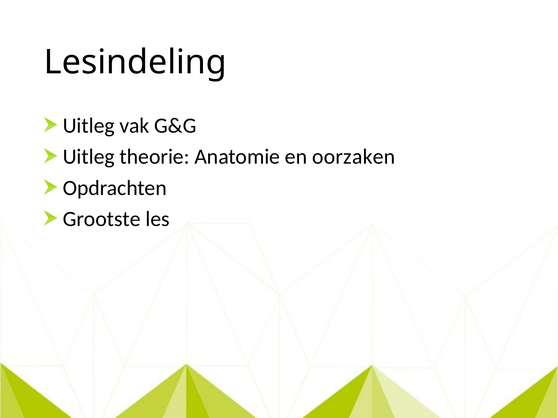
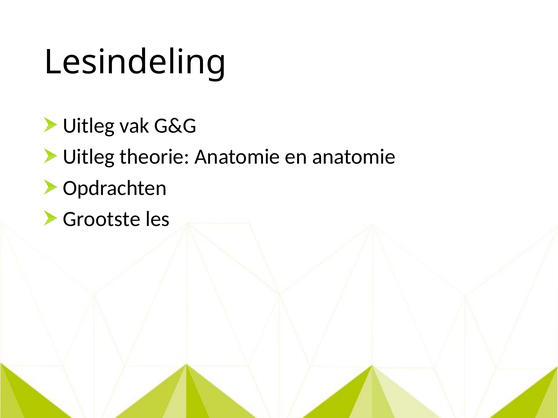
en oorzaken: oorzaken -> anatomie (354, 157)
